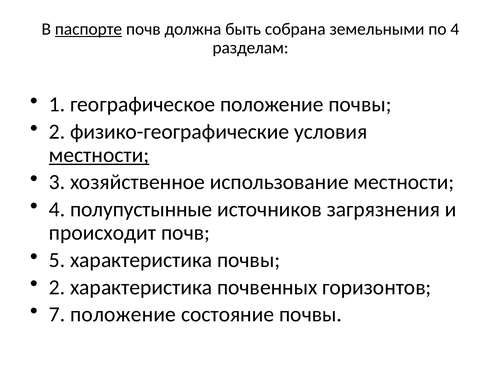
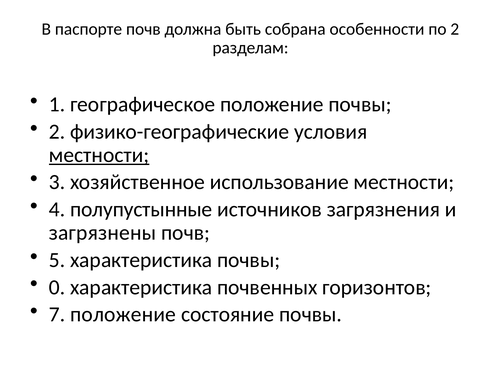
паспорте underline: present -> none (88, 29)
земельными: земельными -> особенности (377, 29)
по 4: 4 -> 2 (455, 29)
происходит: происходит -> загрязнены (102, 233)
2: 2 -> 0 (57, 288)
